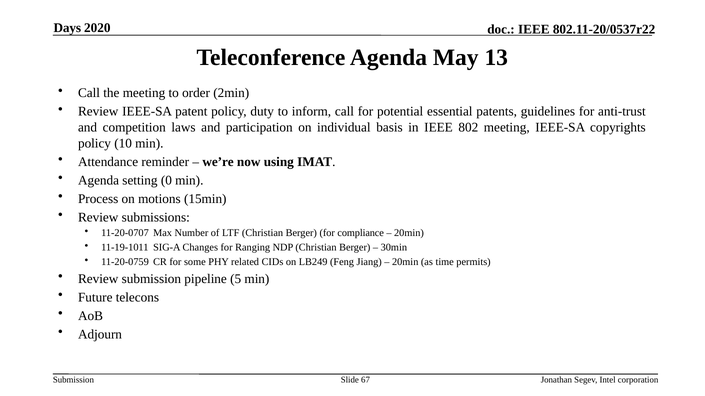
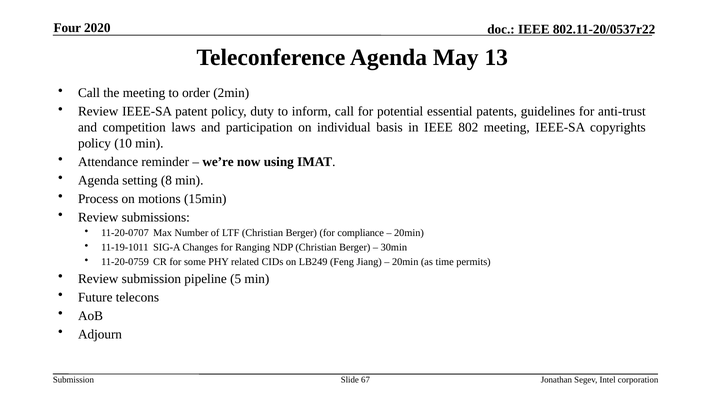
Days: Days -> Four (67, 28)
0: 0 -> 8 (166, 180)
